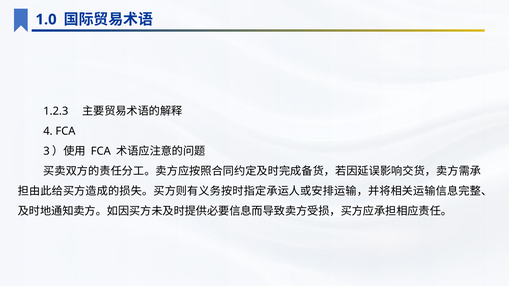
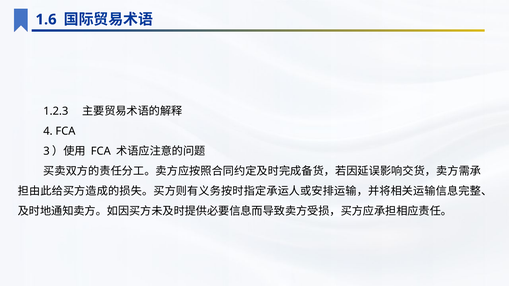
1.0: 1.0 -> 1.6 (46, 20)
